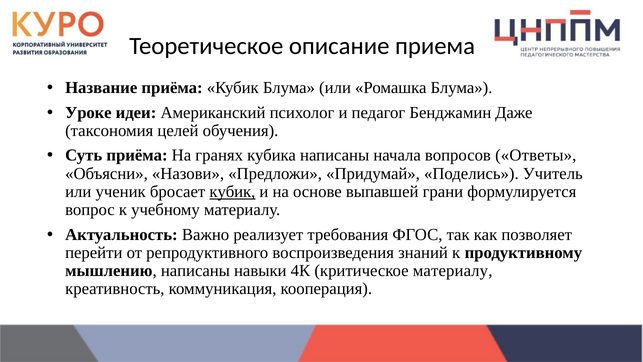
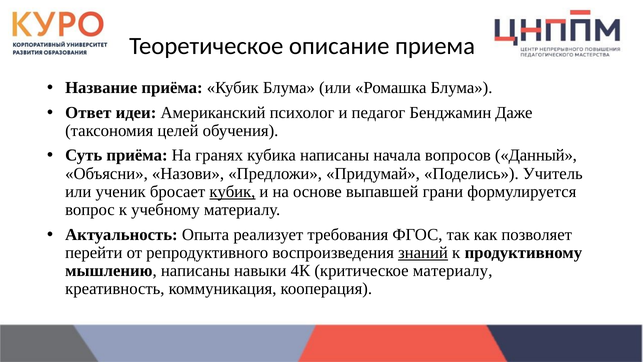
Уроке: Уроке -> Ответ (88, 112)
Ответы: Ответы -> Данный (536, 155)
Важно: Важно -> Опыта (206, 234)
знаний underline: none -> present (423, 252)
